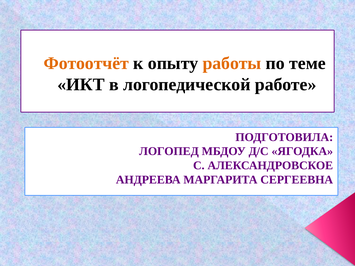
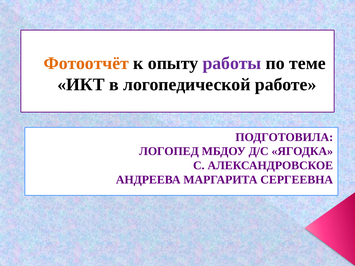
работы colour: orange -> purple (232, 63)
